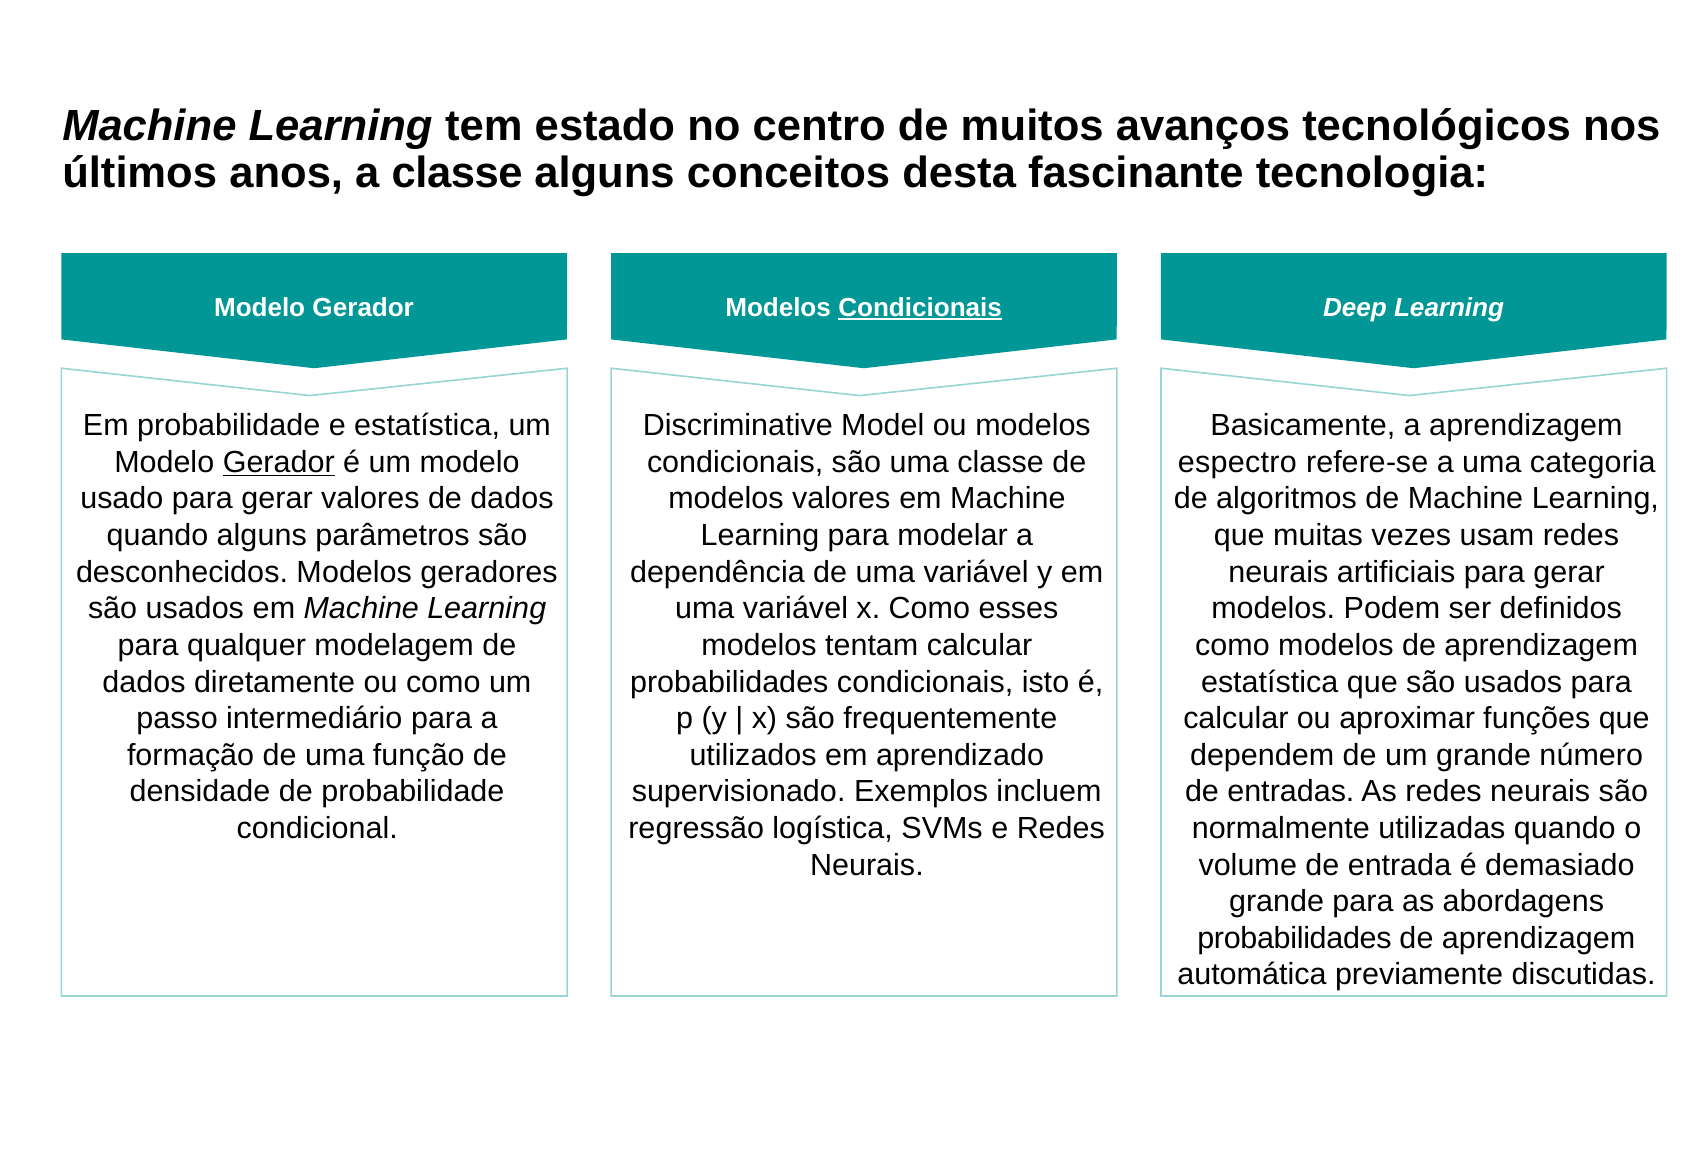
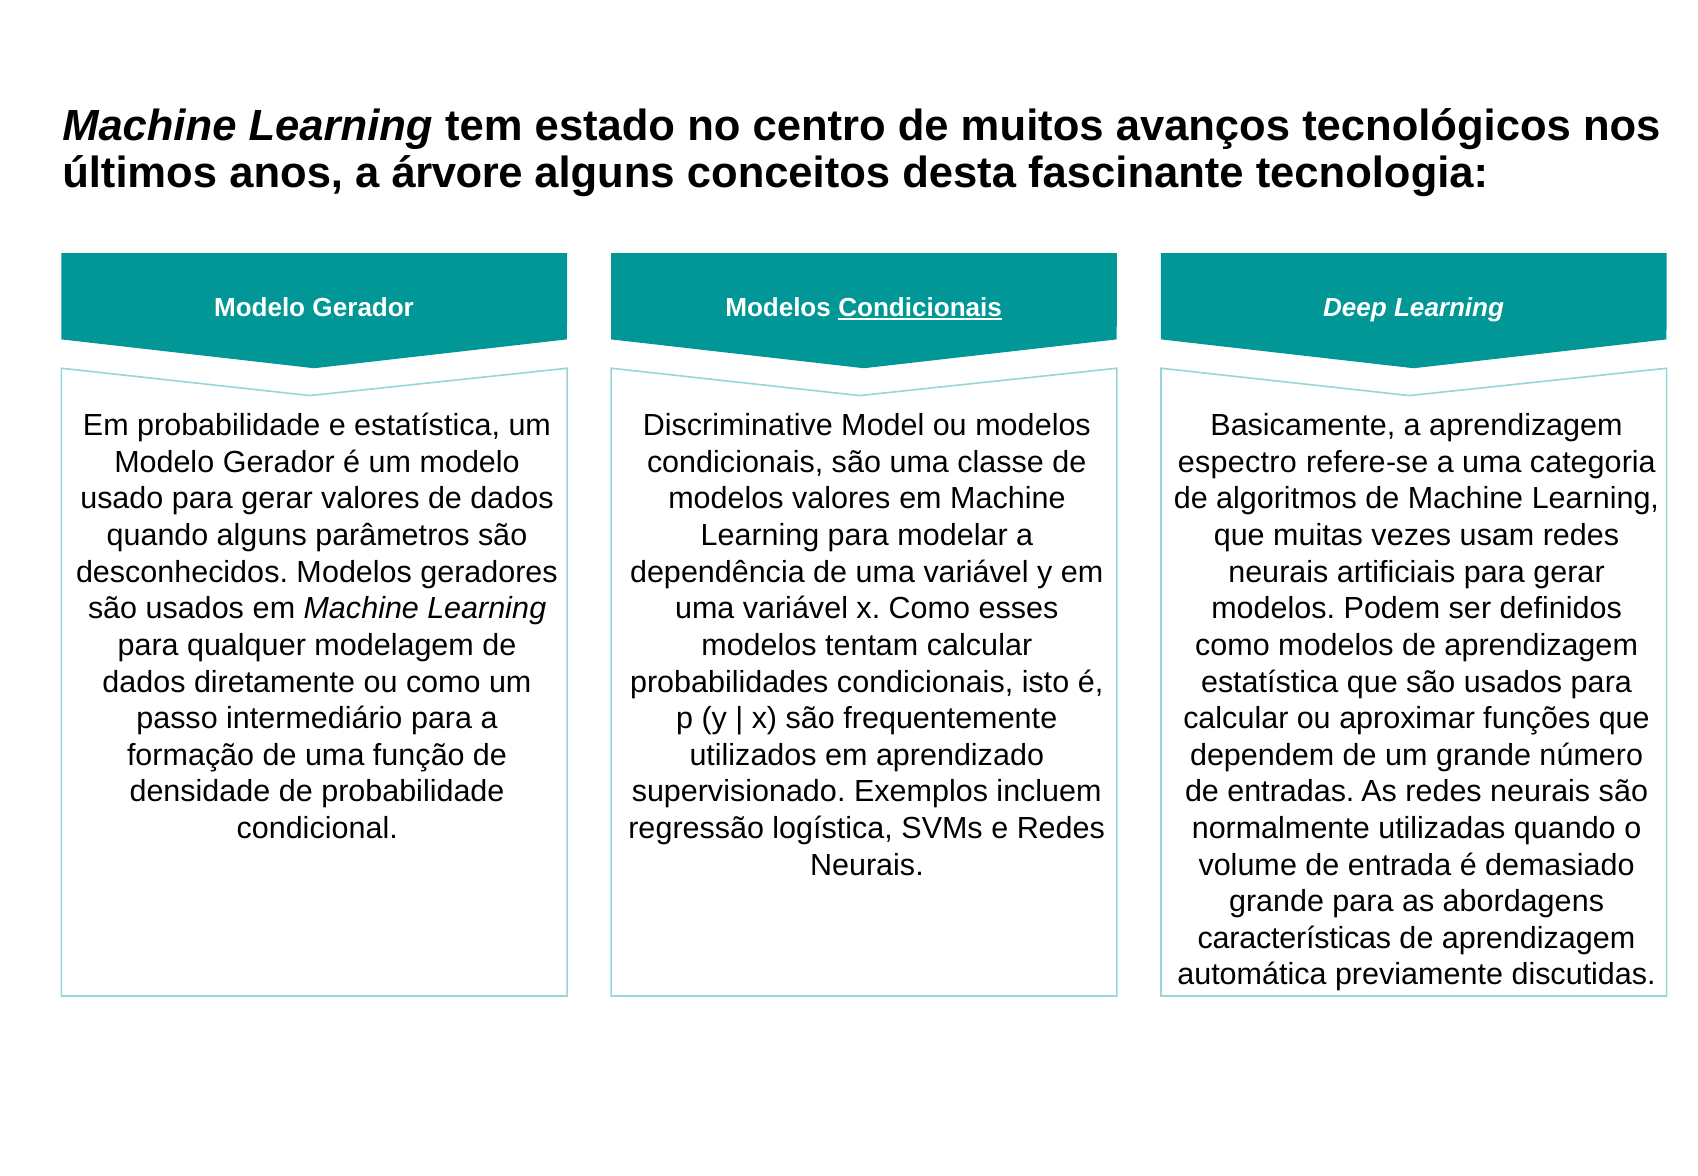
a classe: classe -> árvore (457, 173)
Gerador underline: present -> none (279, 462)
probabilidades: probabilidades -> características (1294, 938)
